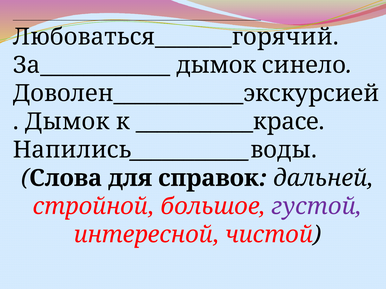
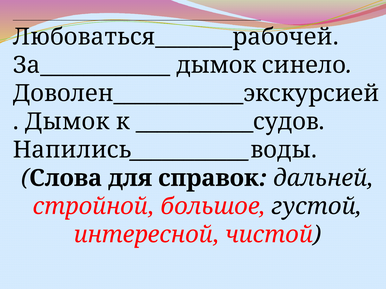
Любоваться_______горячий: Любоваться_______горячий -> Любоваться_______рабочей (176, 37)
___________красе: ___________красе -> ___________судов (230, 122)
густой colour: purple -> black (317, 207)
